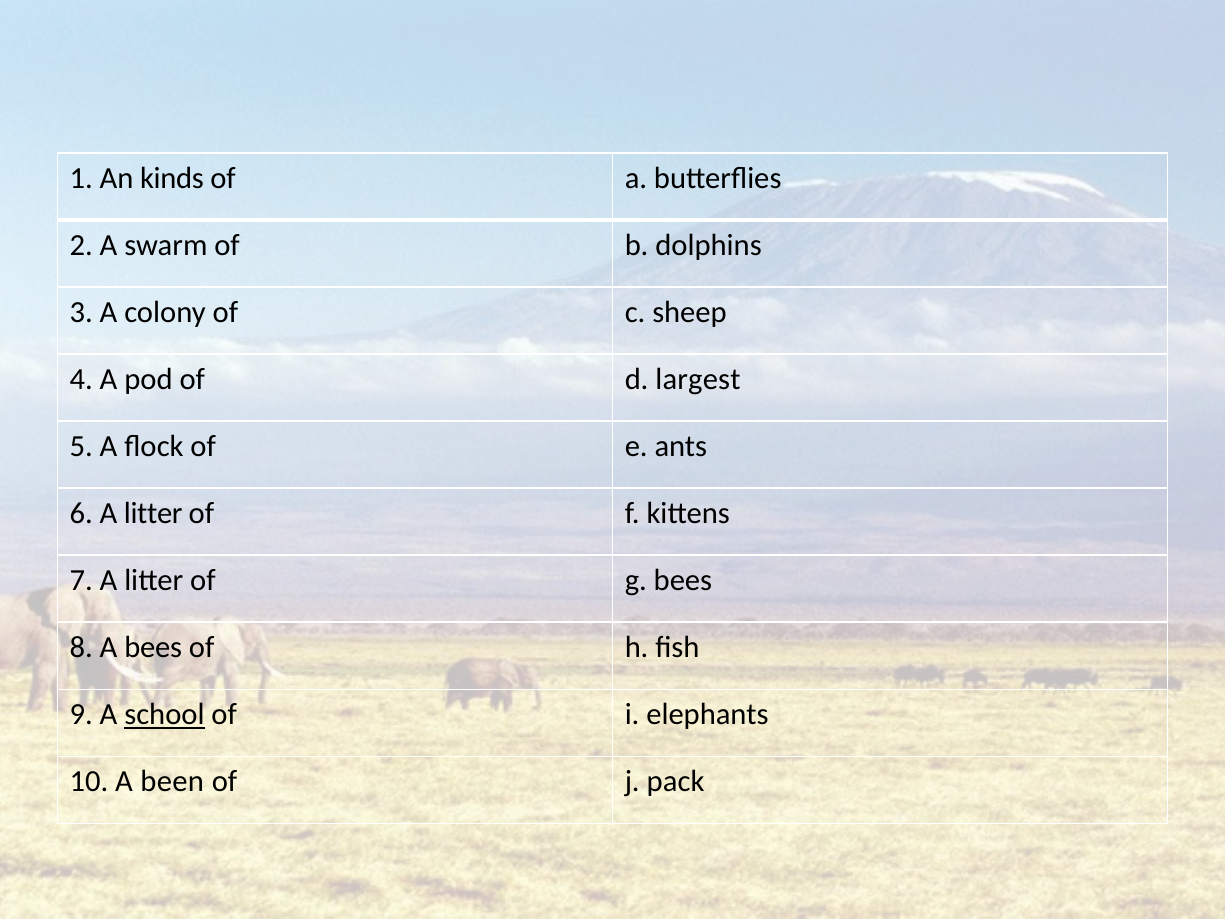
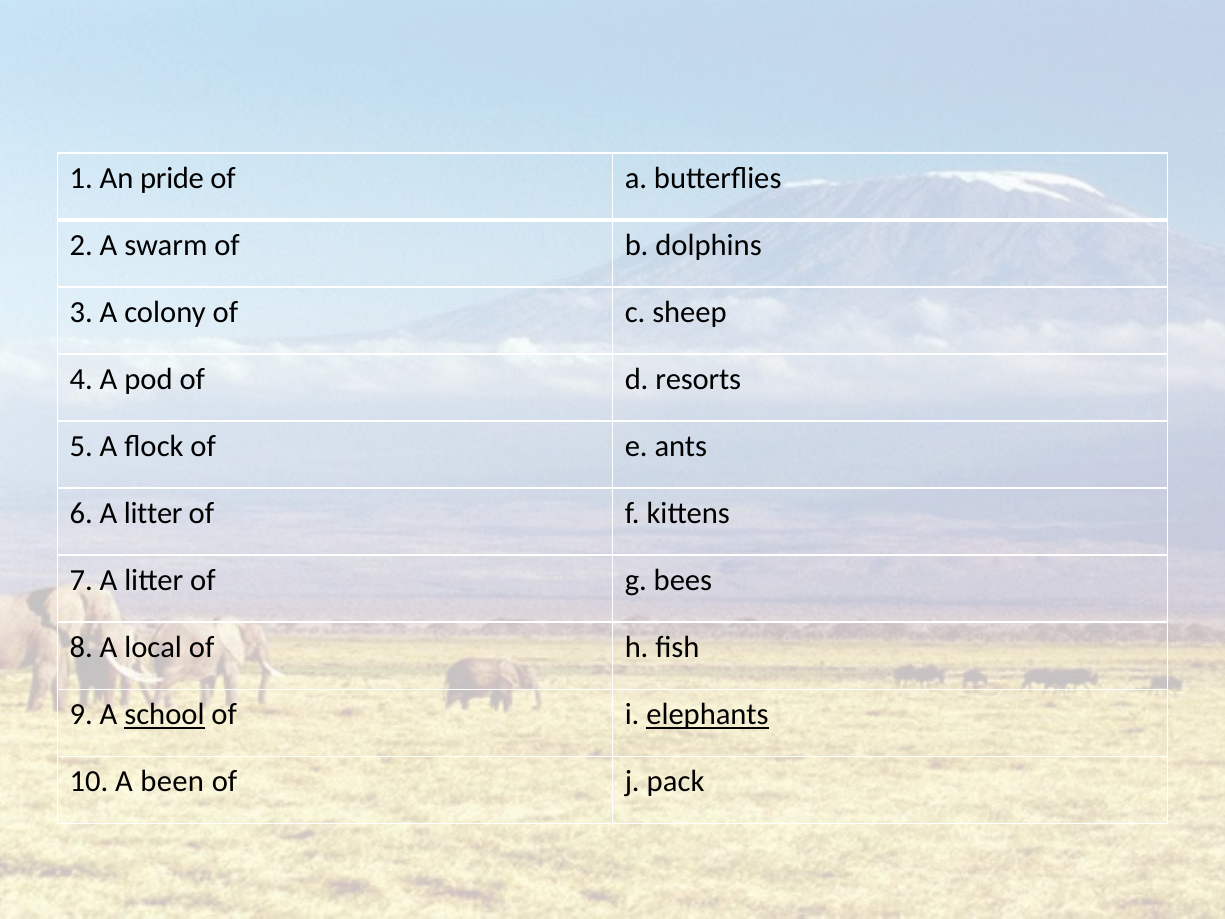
kinds: kinds -> pride (172, 178)
largest: largest -> resorts (698, 379)
A bees: bees -> local (153, 647)
elephants underline: none -> present (708, 714)
